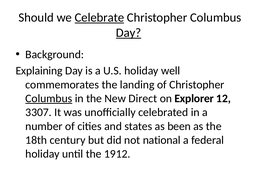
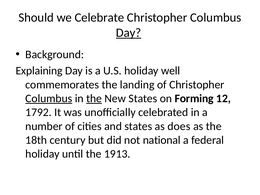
Celebrate underline: present -> none (99, 18)
the underline: none -> present (94, 98)
New Direct: Direct -> States (143, 98)
Explorer: Explorer -> Forming (194, 98)
3307: 3307 -> 1792 (39, 112)
been: been -> does (179, 126)
1912: 1912 -> 1913 (117, 154)
